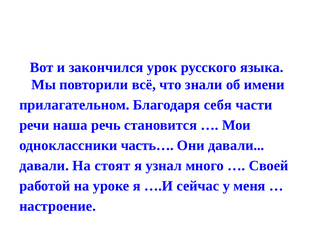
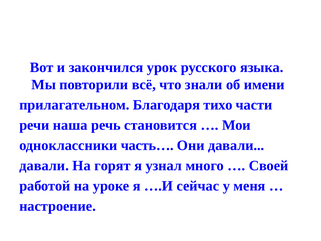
себя: себя -> тихо (218, 105)
стоят: стоят -> горят (112, 165)
